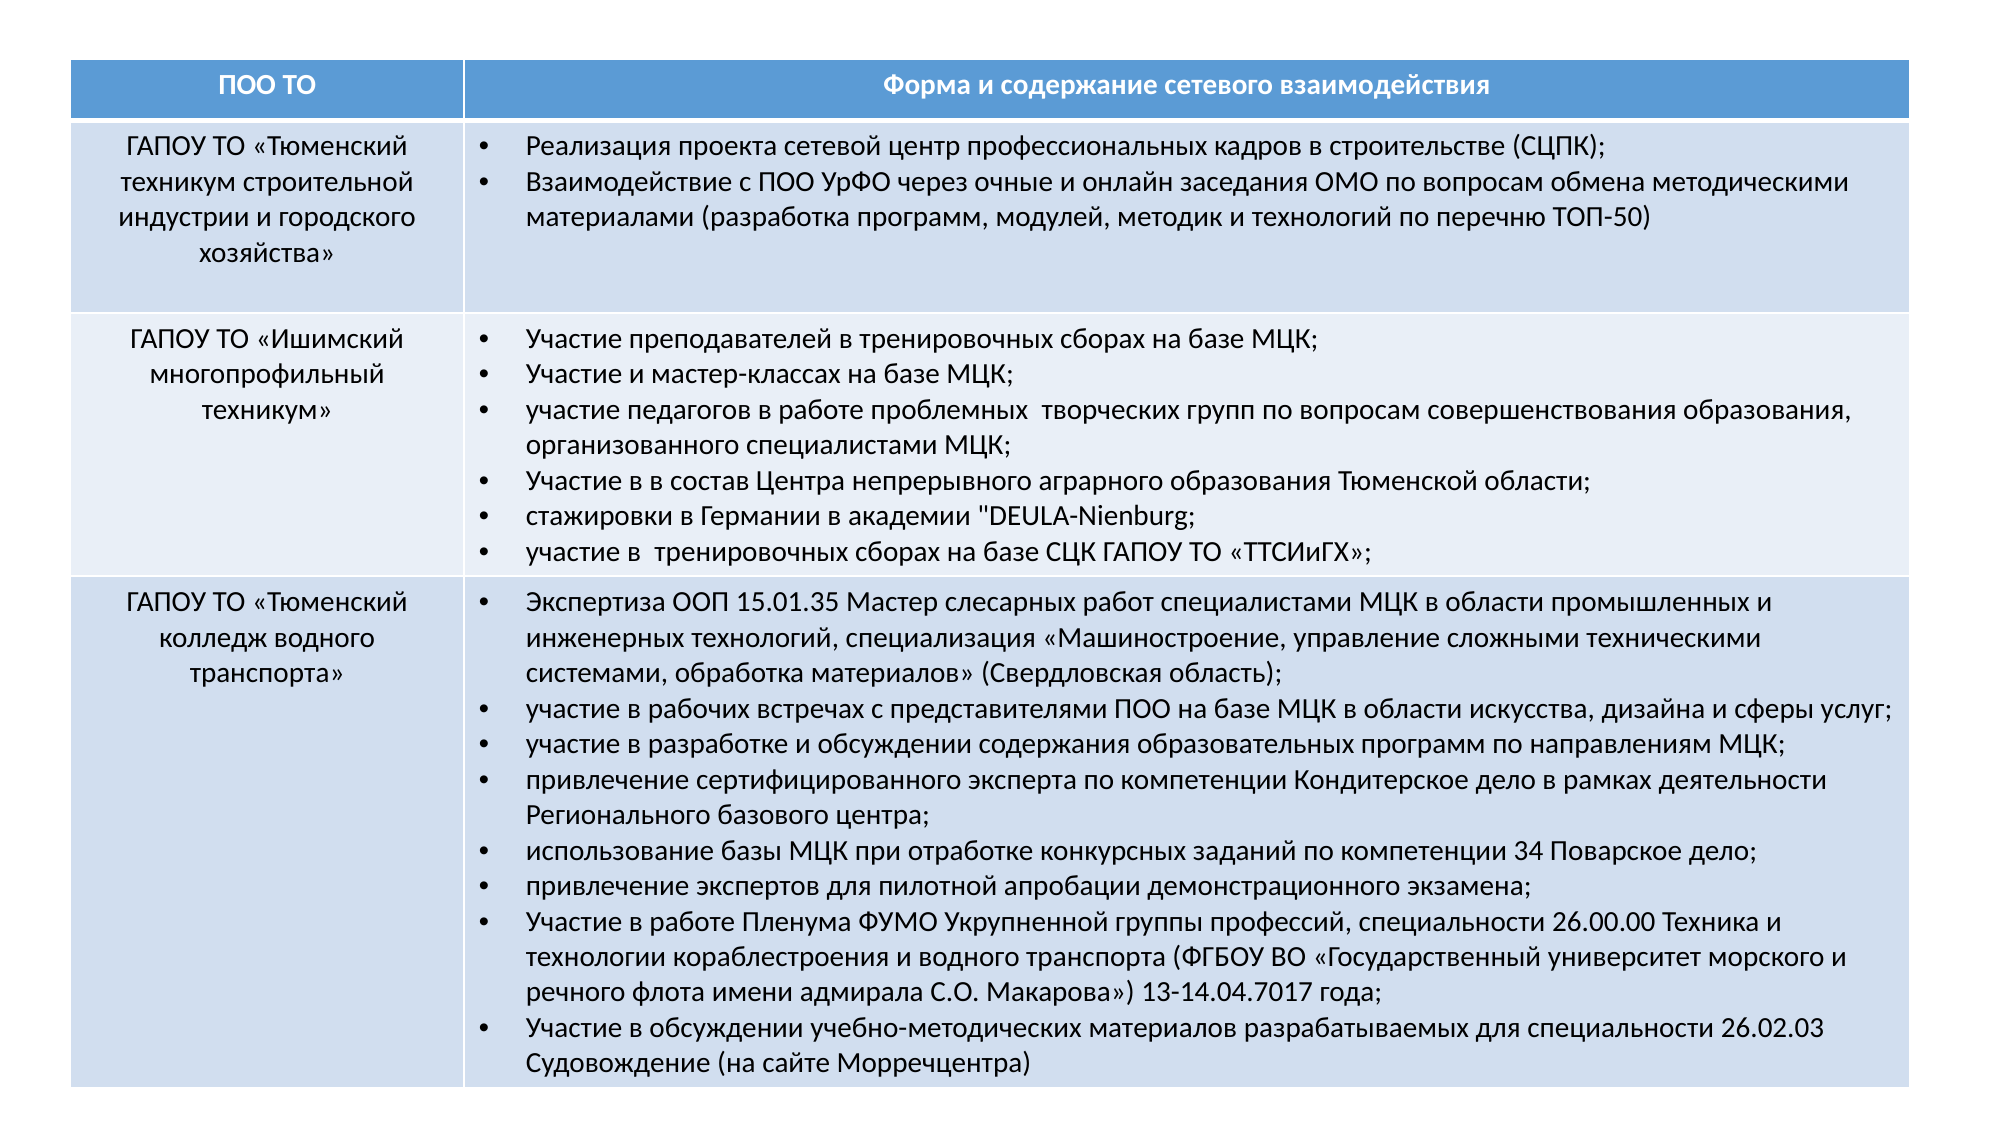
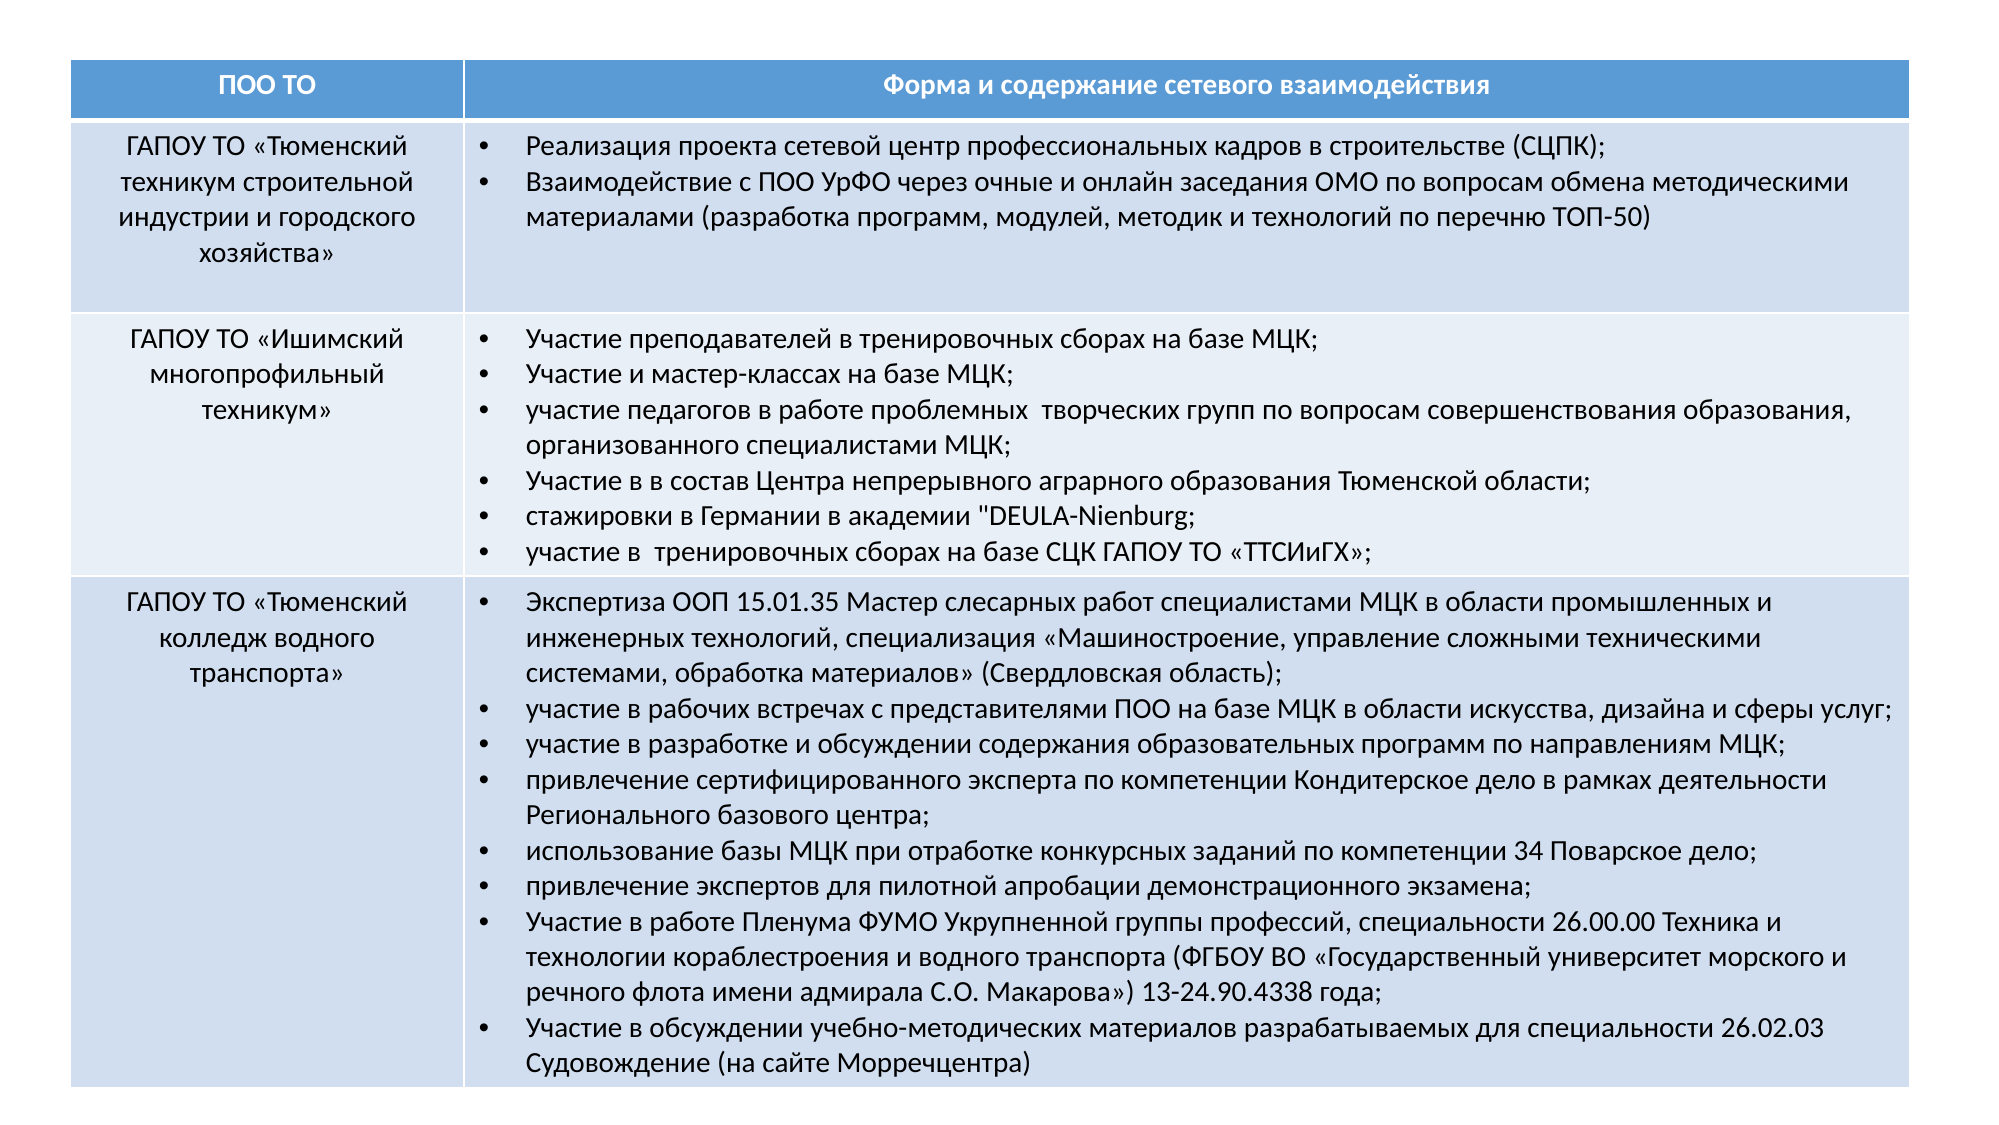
13-14.04.7017: 13-14.04.7017 -> 13-24.90.4338 (1227, 992)
